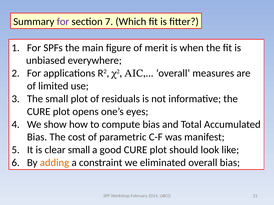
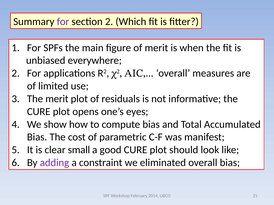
section 7: 7 -> 2 (109, 22)
The small: small -> merit (57, 99)
adding colour: orange -> purple (54, 163)
